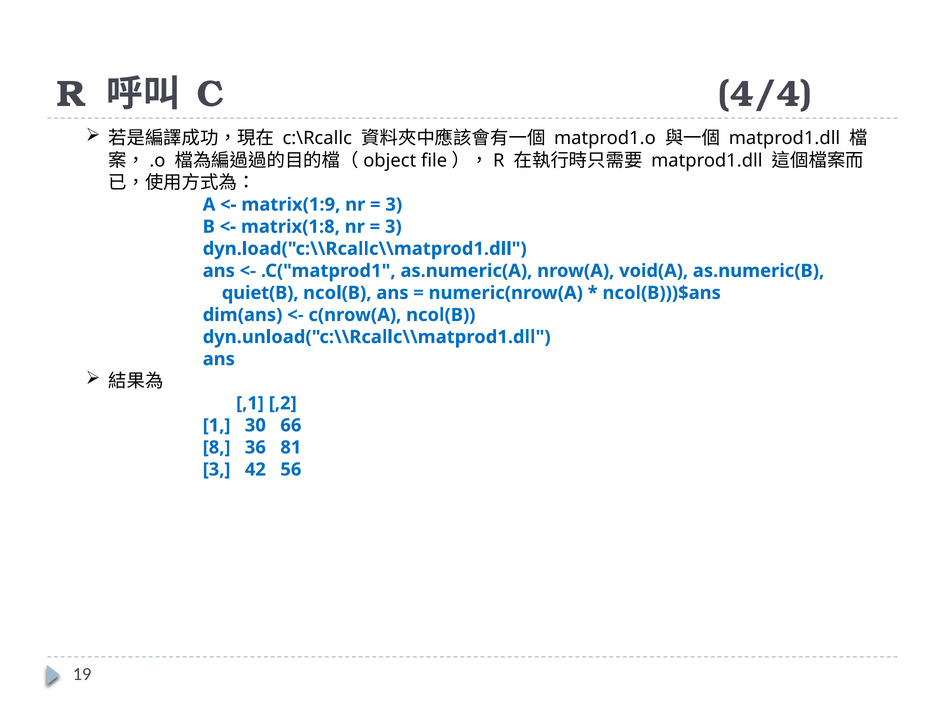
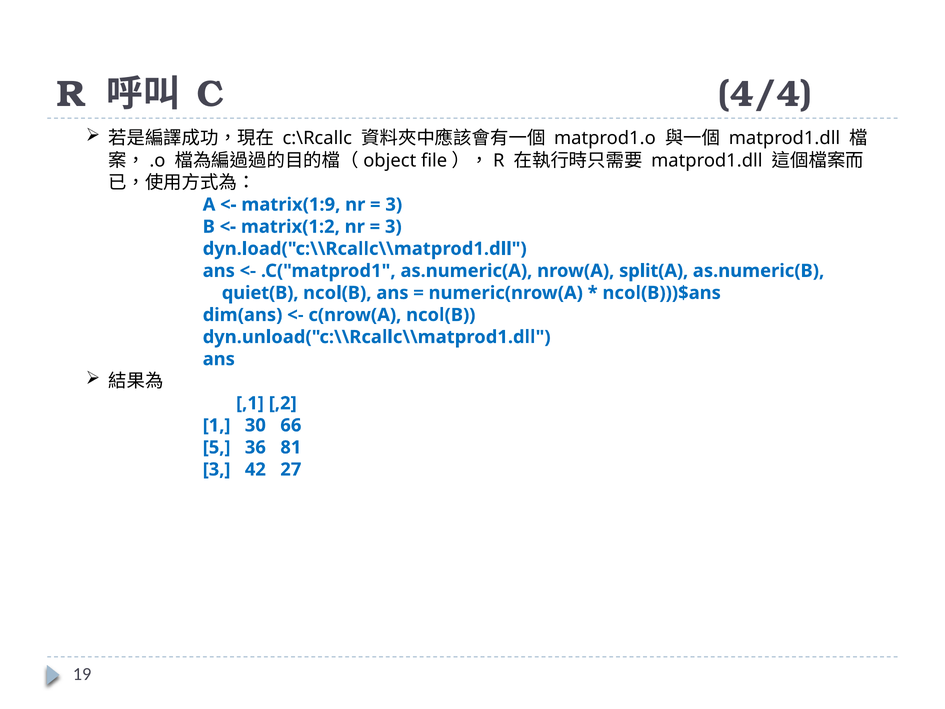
matrix(1:8: matrix(1:8 -> matrix(1:2 (290, 227)
void(A: void(A -> split(A (654, 271)
8: 8 -> 5 (217, 447)
56: 56 -> 27 (291, 469)
